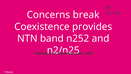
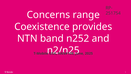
break: break -> range (86, 15)
